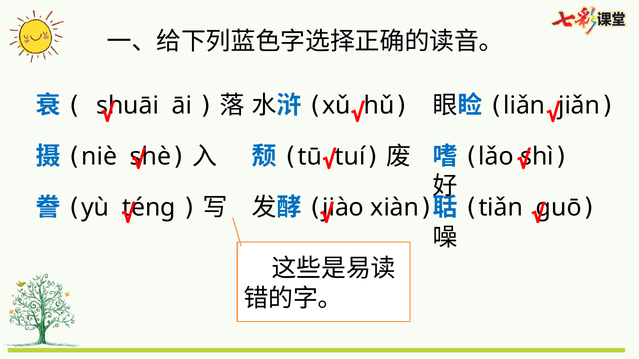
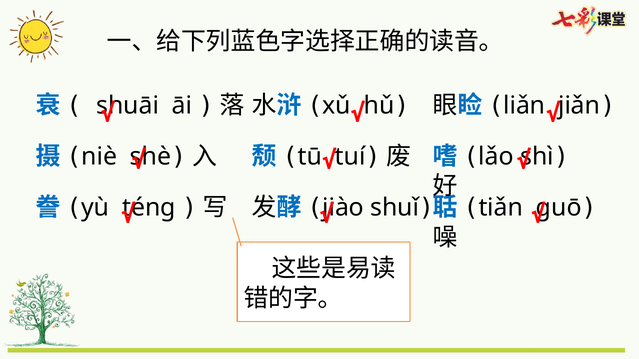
xiàn: xiàn -> shuǐ (395, 208)
